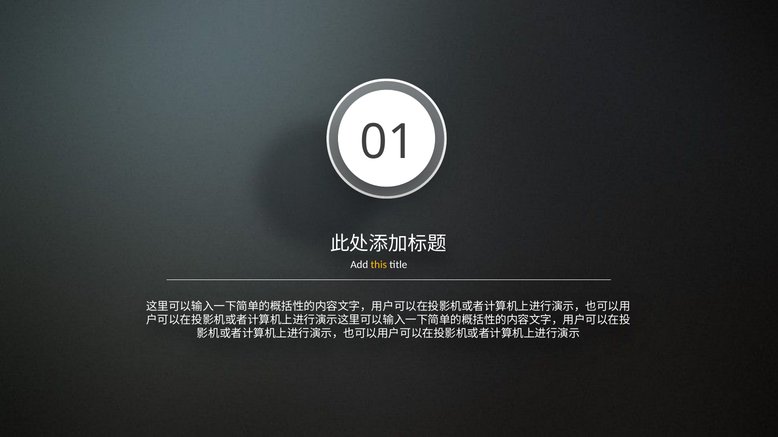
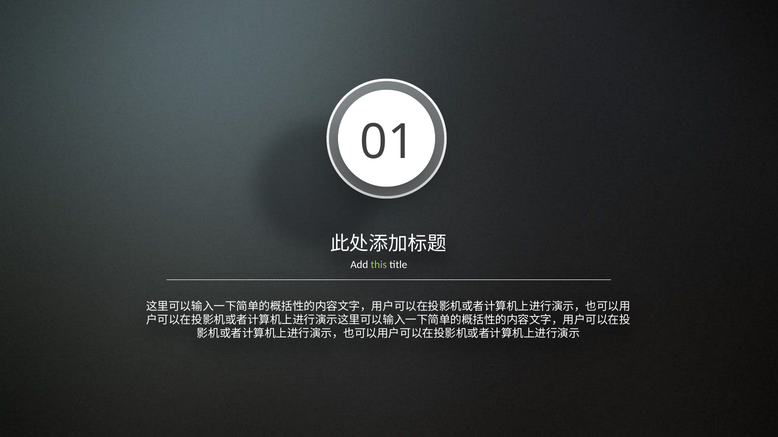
this colour: yellow -> light green (379, 265)
